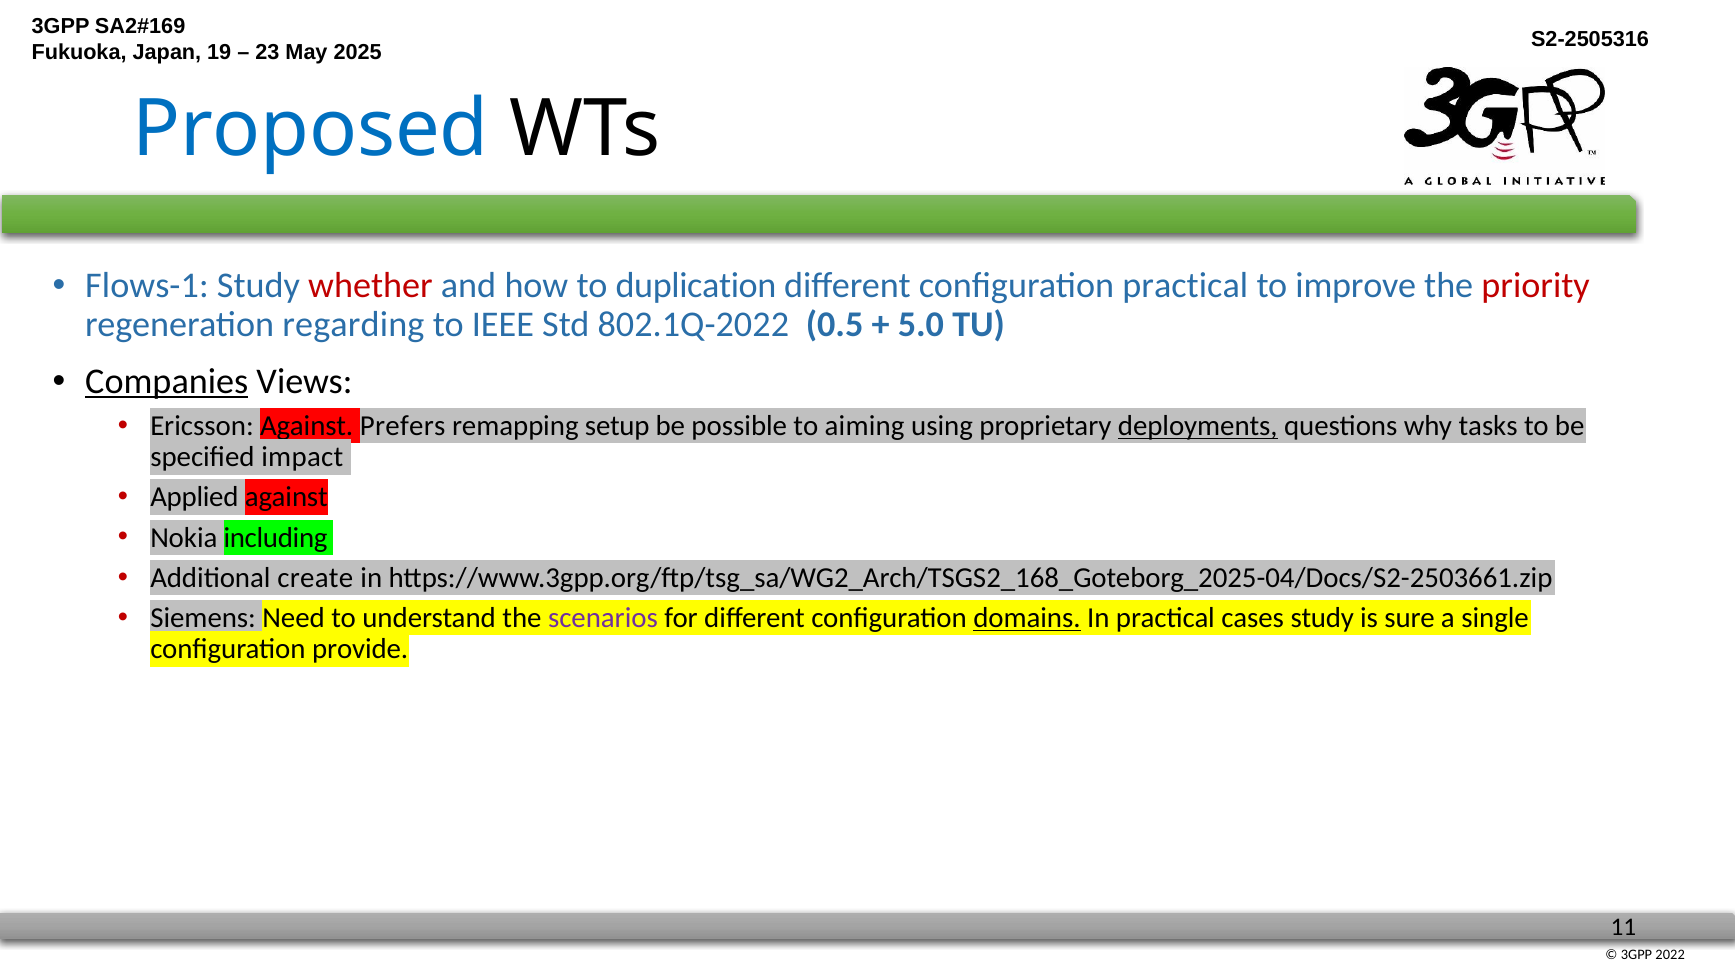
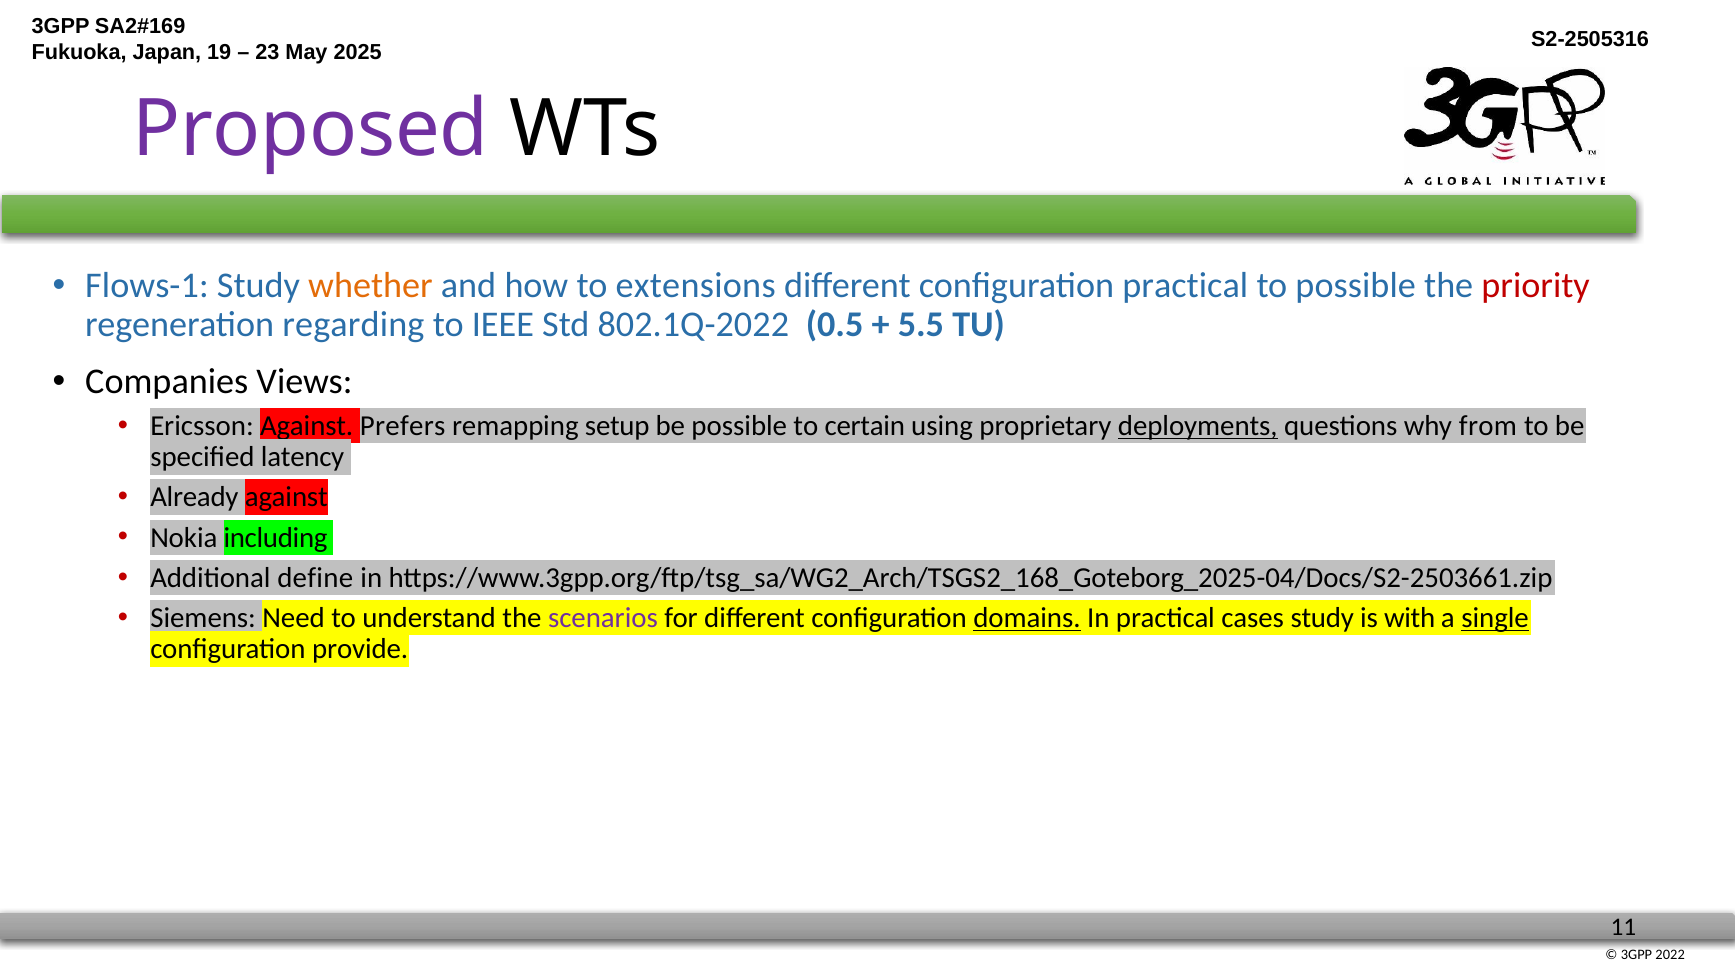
Proposed colour: blue -> purple (310, 129)
whether colour: red -> orange (370, 286)
duplication: duplication -> extensions (696, 286)
to improve: improve -> possible (1356, 286)
5.0: 5.0 -> 5.5 (921, 325)
Companies underline: present -> none (167, 382)
aiming: aiming -> certain (865, 426)
tasks: tasks -> from (1488, 426)
impact: impact -> latency (303, 457)
Applied: Applied -> Already (194, 497)
create: create -> define (315, 578)
sure: sure -> with (1410, 618)
single underline: none -> present (1495, 618)
